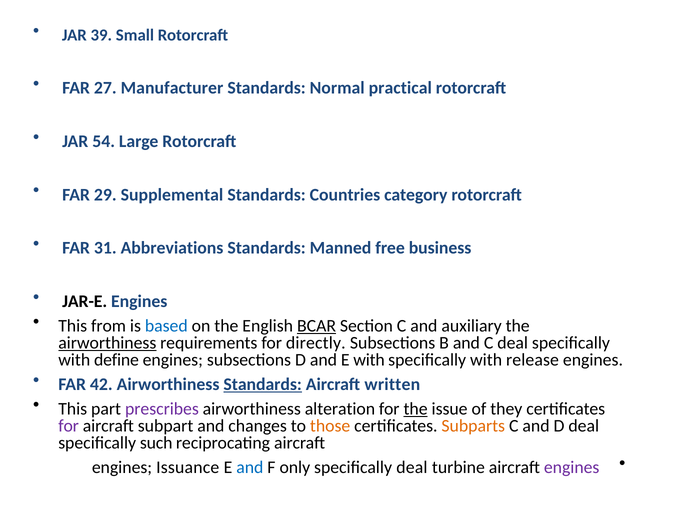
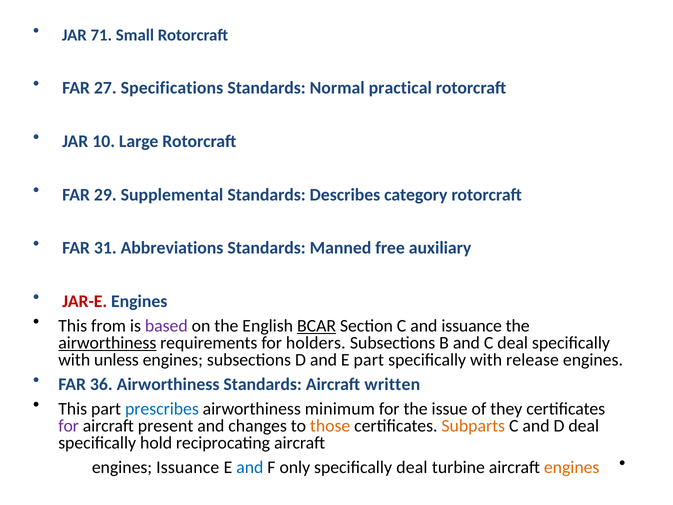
39: 39 -> 71 (101, 35)
Manufacturer: Manufacturer -> Specifications (172, 88)
54: 54 -> 10 (104, 141)
Countries: Countries -> Describes (345, 195)
business: business -> auxiliary (440, 248)
JAR-E colour: black -> red (85, 301)
based colour: blue -> purple (166, 326)
and auxiliary: auxiliary -> issuance (472, 326)
directly: directly -> holders (316, 343)
define: define -> unless (116, 360)
E with: with -> part (369, 360)
42: 42 -> 36 (101, 384)
Standards underline: present -> none (263, 384)
prescribes colour: purple -> blue (162, 409)
alteration: alteration -> minimum (340, 409)
the underline: present -> none (416, 409)
subpart: subpart -> present (166, 426)
such: such -> hold (156, 443)
engines colour: purple -> orange (572, 467)
